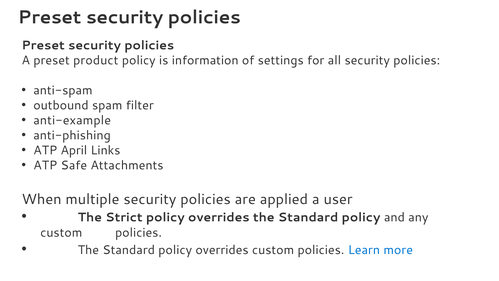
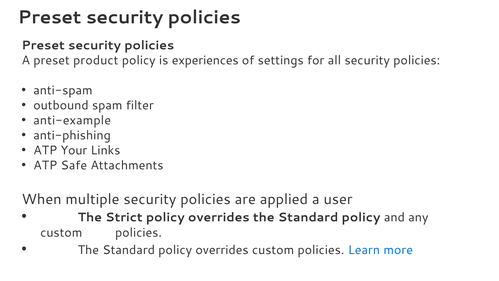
information: information -> experiences (205, 60)
April: April -> Your (74, 150)
